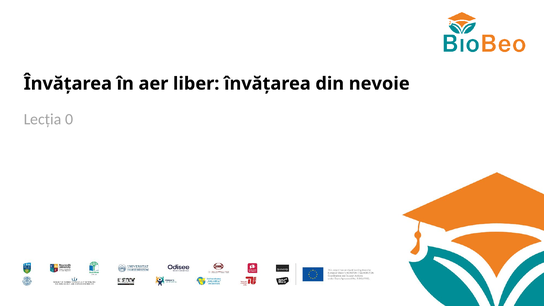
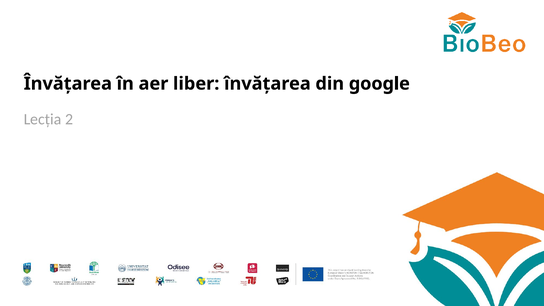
nevoie: nevoie -> google (379, 84)
0: 0 -> 2 (69, 119)
